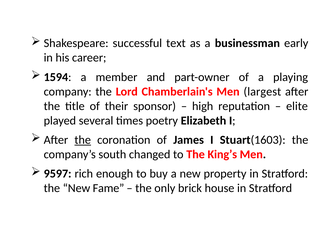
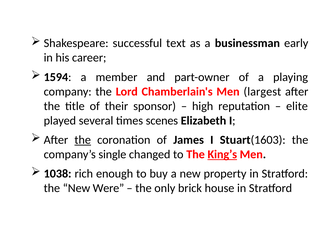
poetry: poetry -> scenes (162, 120)
south: south -> single (112, 154)
King’s underline: none -> present (222, 154)
9597: 9597 -> 1038 (58, 173)
Fame: Fame -> Were (108, 188)
